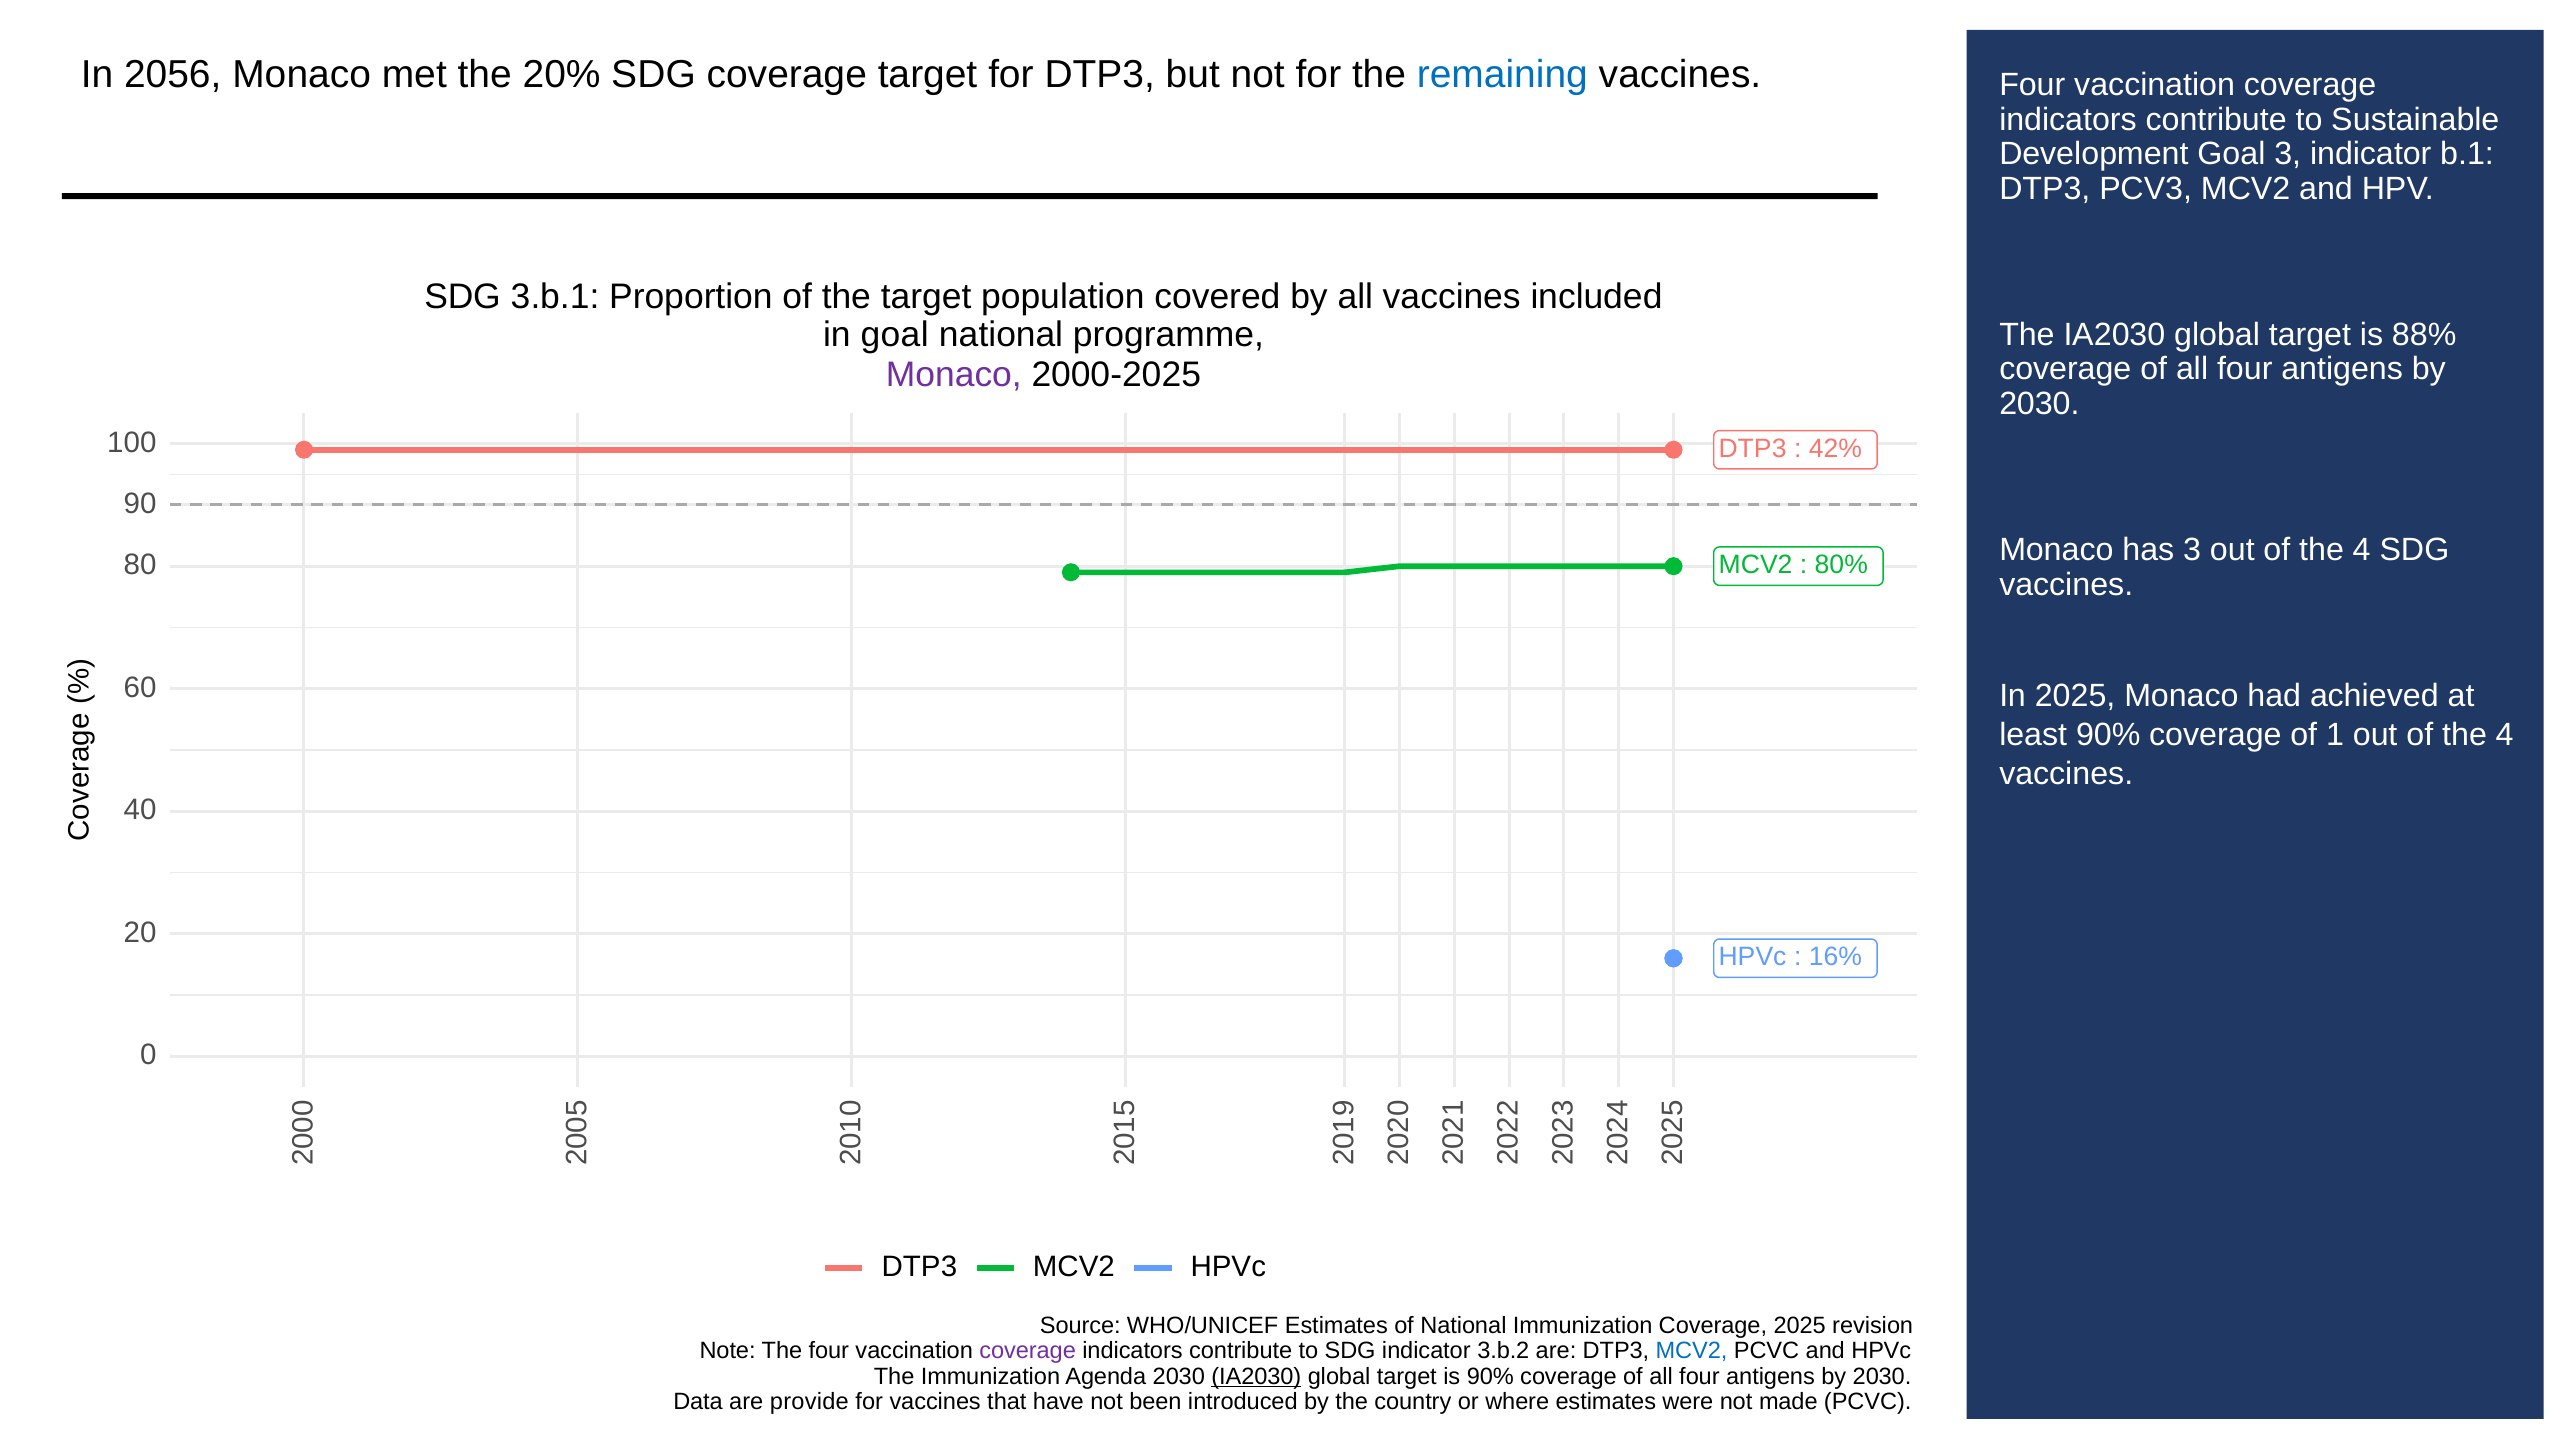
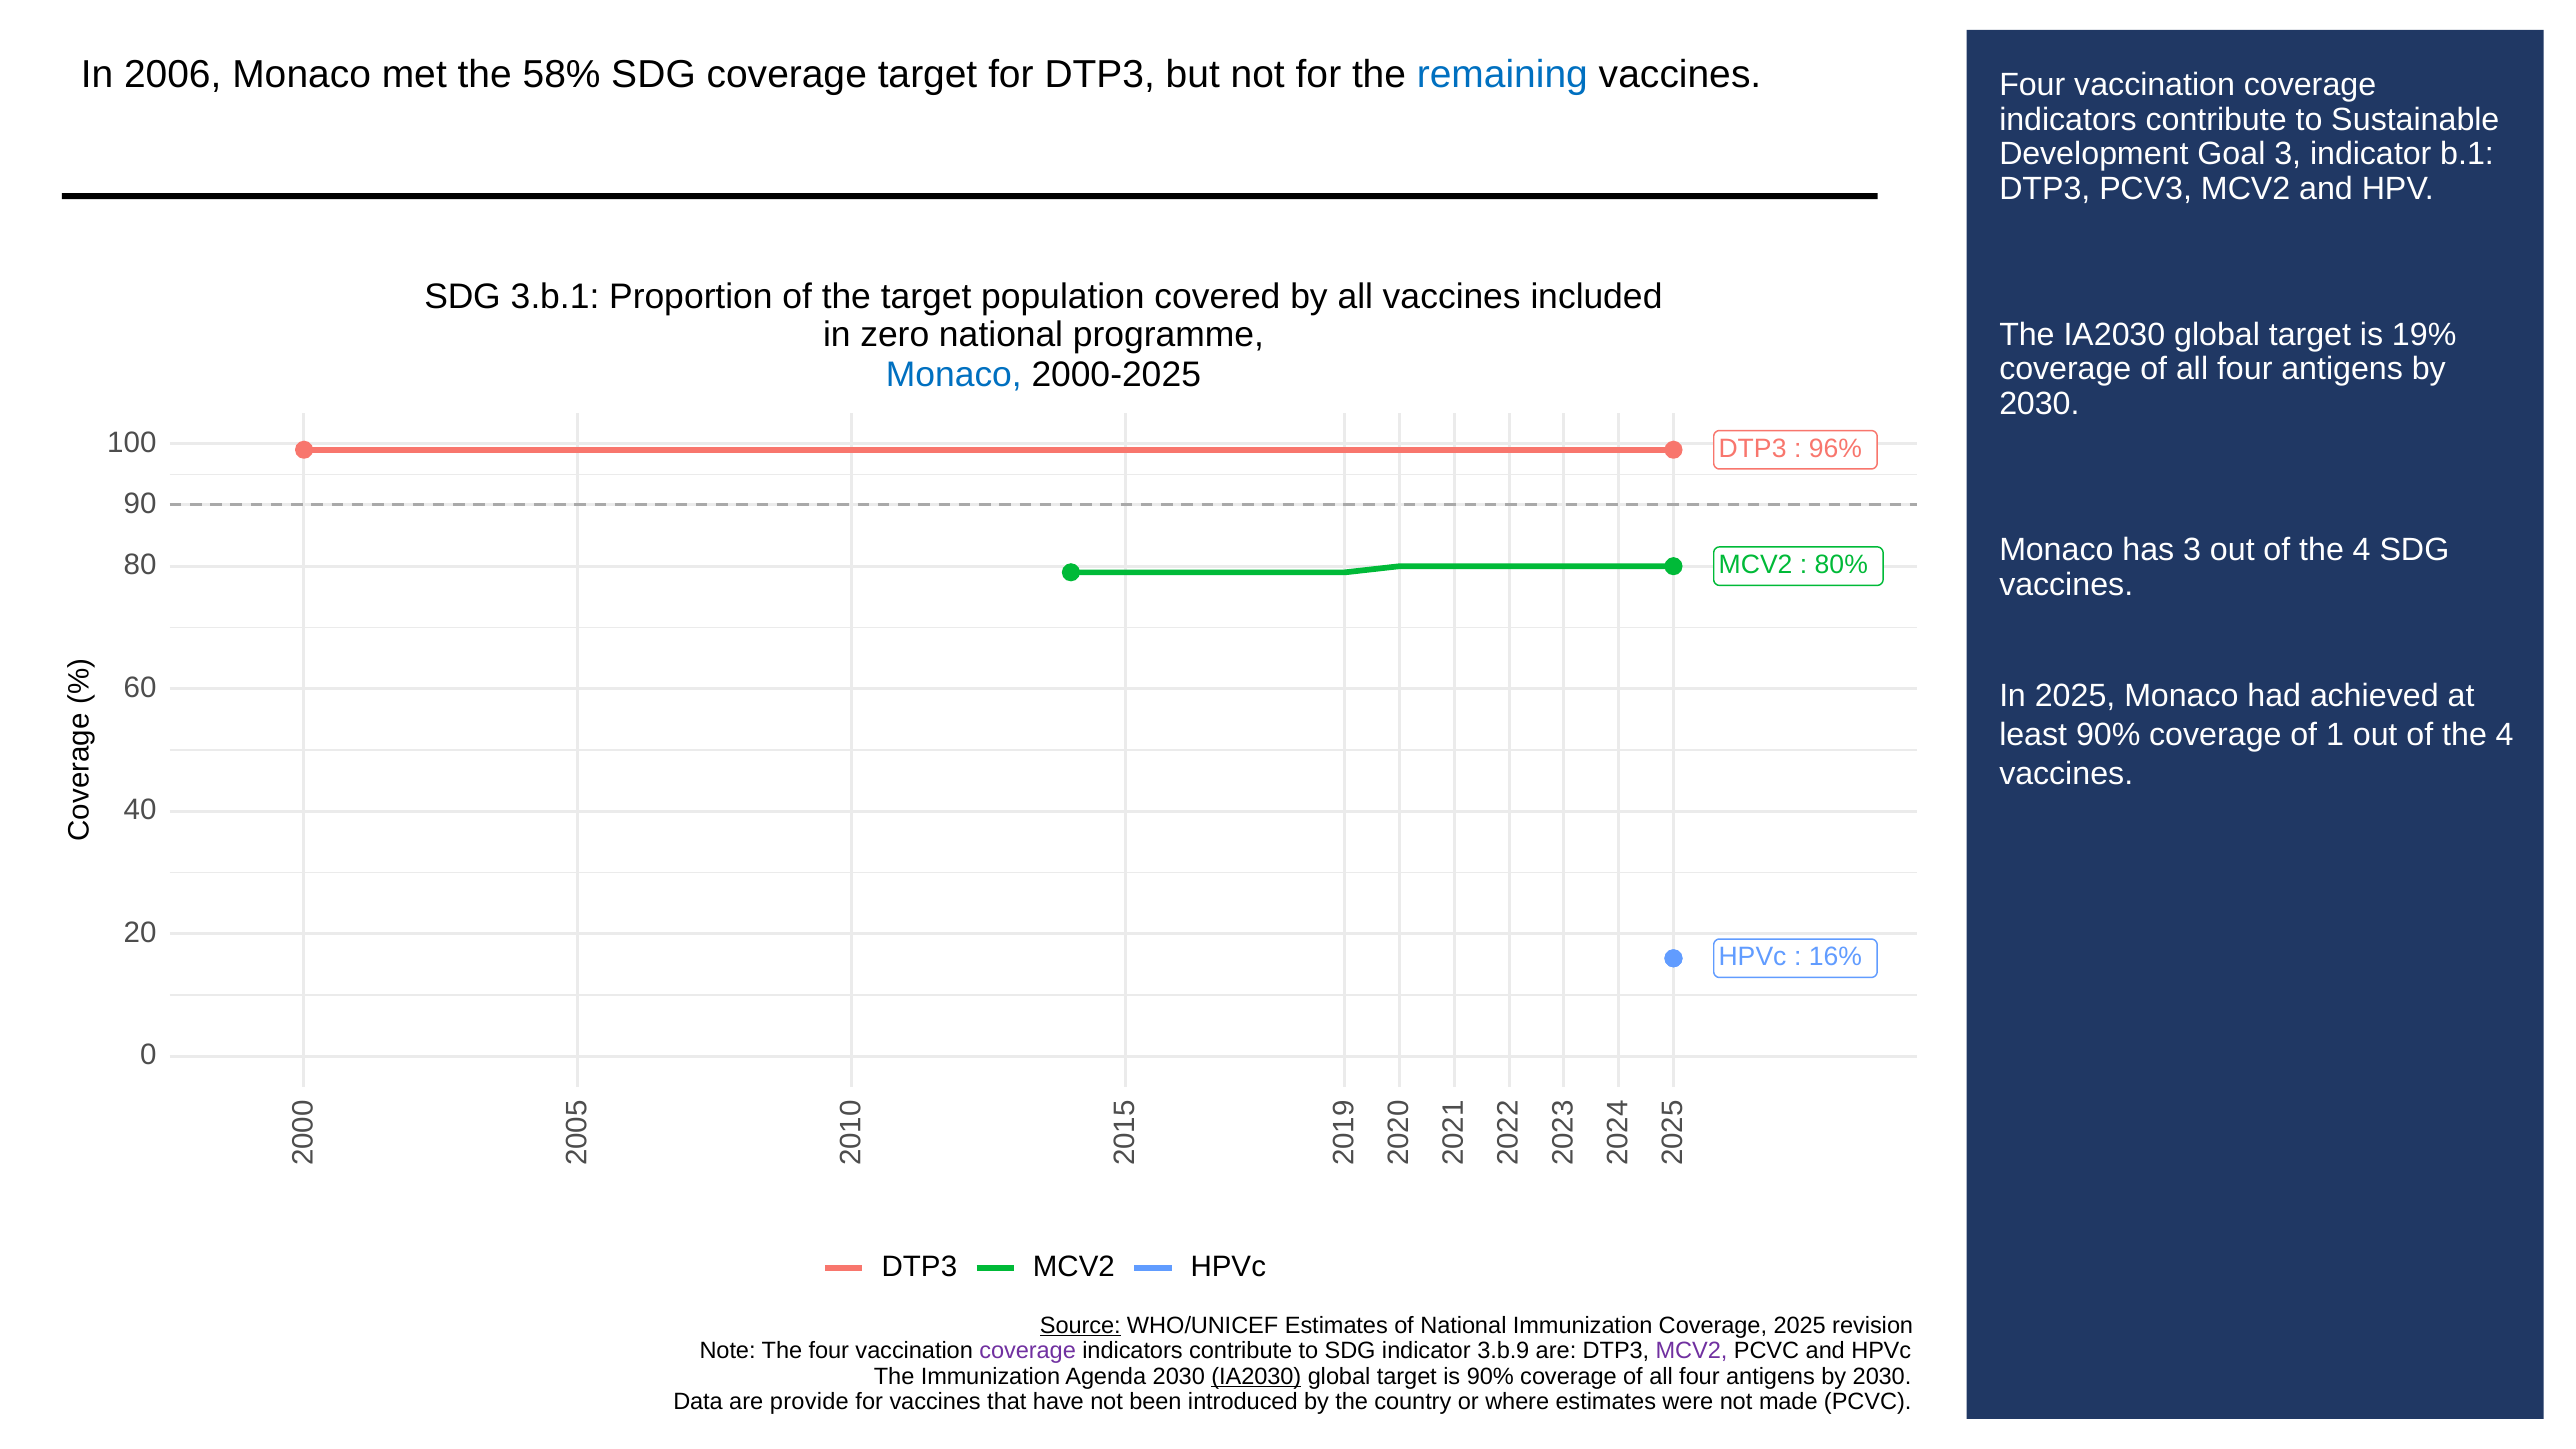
2056: 2056 -> 2006 (173, 74)
20%: 20% -> 58% (562, 74)
in goal: goal -> zero (895, 335)
88%: 88% -> 19% (2424, 335)
Monaco colour: purple -> blue (954, 375)
42%: 42% -> 96% (1835, 449)
Source underline: none -> present (1080, 1326)
3.b.2: 3.b.2 -> 3.b.9 (1503, 1351)
MCV2 colour: blue -> purple (1691, 1351)
